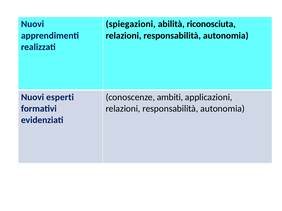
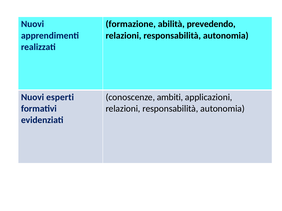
spiegazioni: spiegazioni -> formazione (131, 24)
riconosciuta: riconosciuta -> prevedendo (211, 24)
